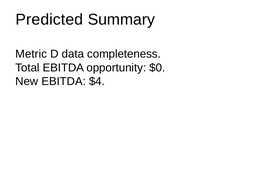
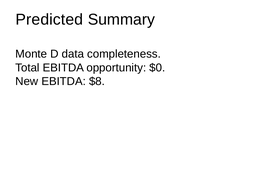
Metric: Metric -> Monte (31, 54)
$4: $4 -> $8 (97, 81)
